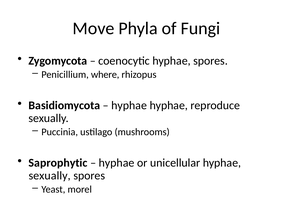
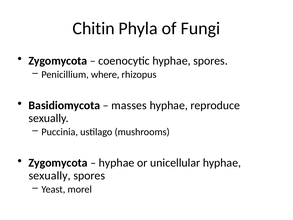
Move: Move -> Chitin (94, 28)
hyphae: hyphae -> masses (129, 105)
Saprophytic: Saprophytic -> Zygomycota (58, 163)
